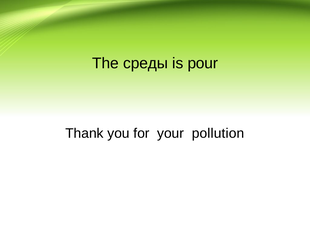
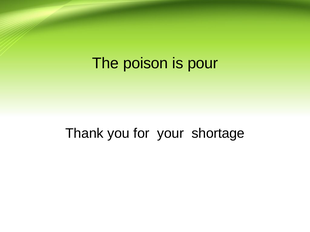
среды: среды -> poison (146, 63)
pollution: pollution -> shortage (218, 134)
